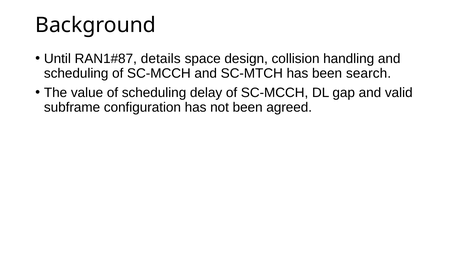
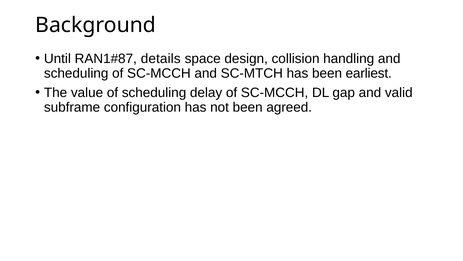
search: search -> earliest (369, 73)
